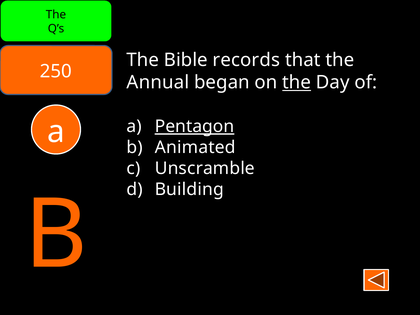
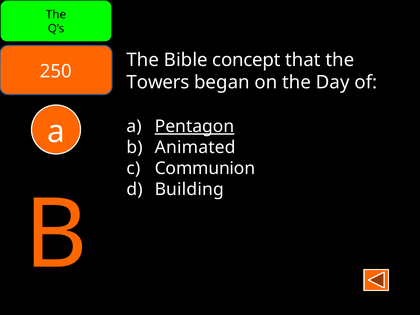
records: records -> concept (246, 60)
Annual: Annual -> Towers (158, 82)
the underline: present -> none (297, 82)
Unscramble: Unscramble -> Communion (205, 168)
